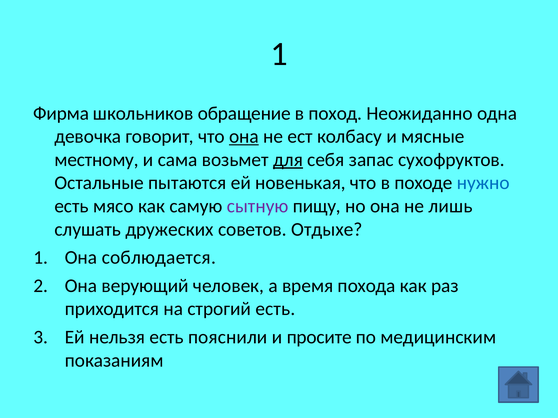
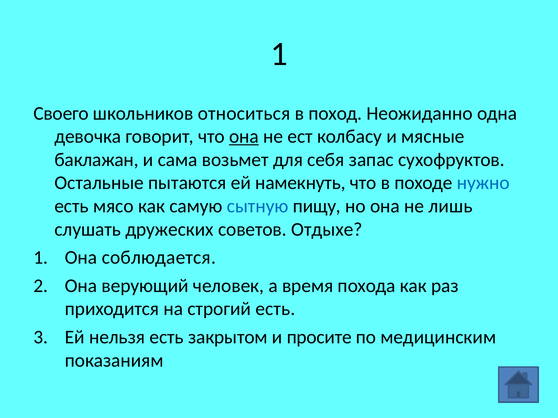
Фирма: Фирма -> Своего (61, 113)
обращение: обращение -> относиться (244, 113)
местному: местному -> баклажан (97, 160)
для underline: present -> none (288, 160)
новенькая: новенькая -> намекнуть (300, 183)
сытную colour: purple -> blue (258, 206)
пояснили: пояснили -> закрытом (228, 338)
